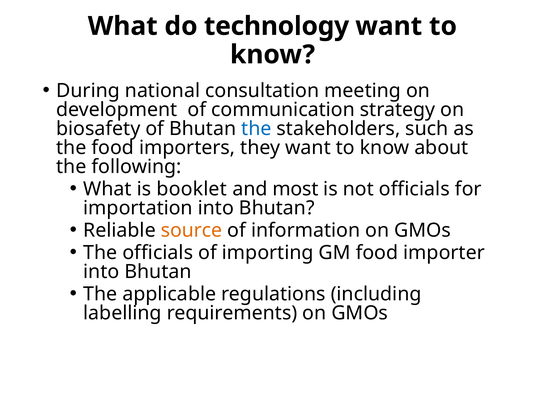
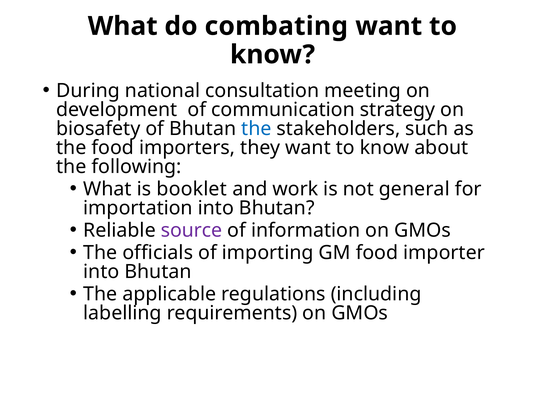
technology: technology -> combating (276, 26)
most: most -> work (295, 189)
not officials: officials -> general (414, 189)
source colour: orange -> purple (192, 231)
